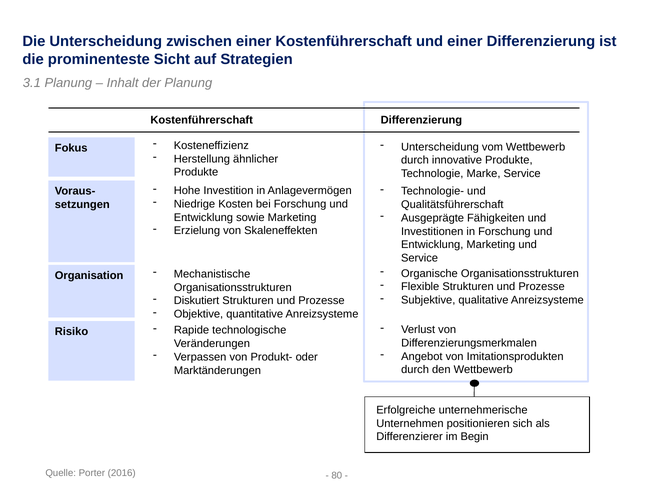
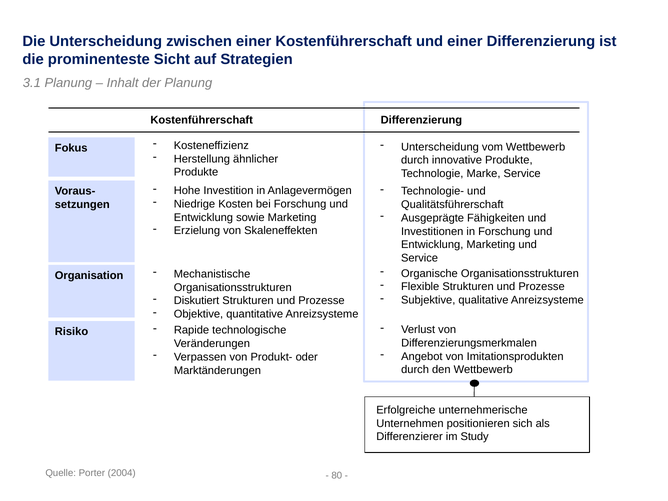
Begin: Begin -> Study (475, 437)
2016: 2016 -> 2004 (122, 473)
